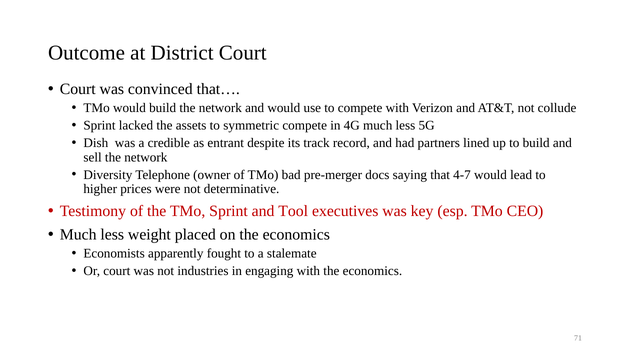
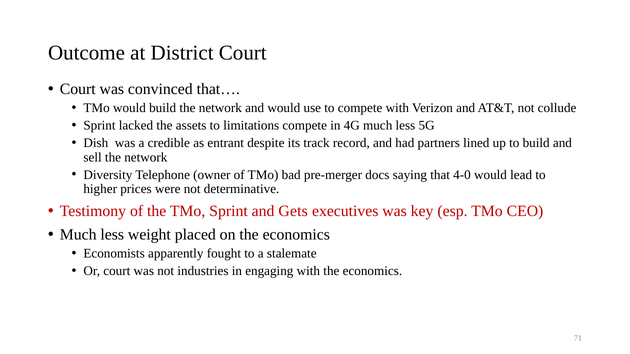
symmetric: symmetric -> limitations (251, 126)
4-7: 4-7 -> 4-0 (462, 175)
Tool: Tool -> Gets (293, 211)
